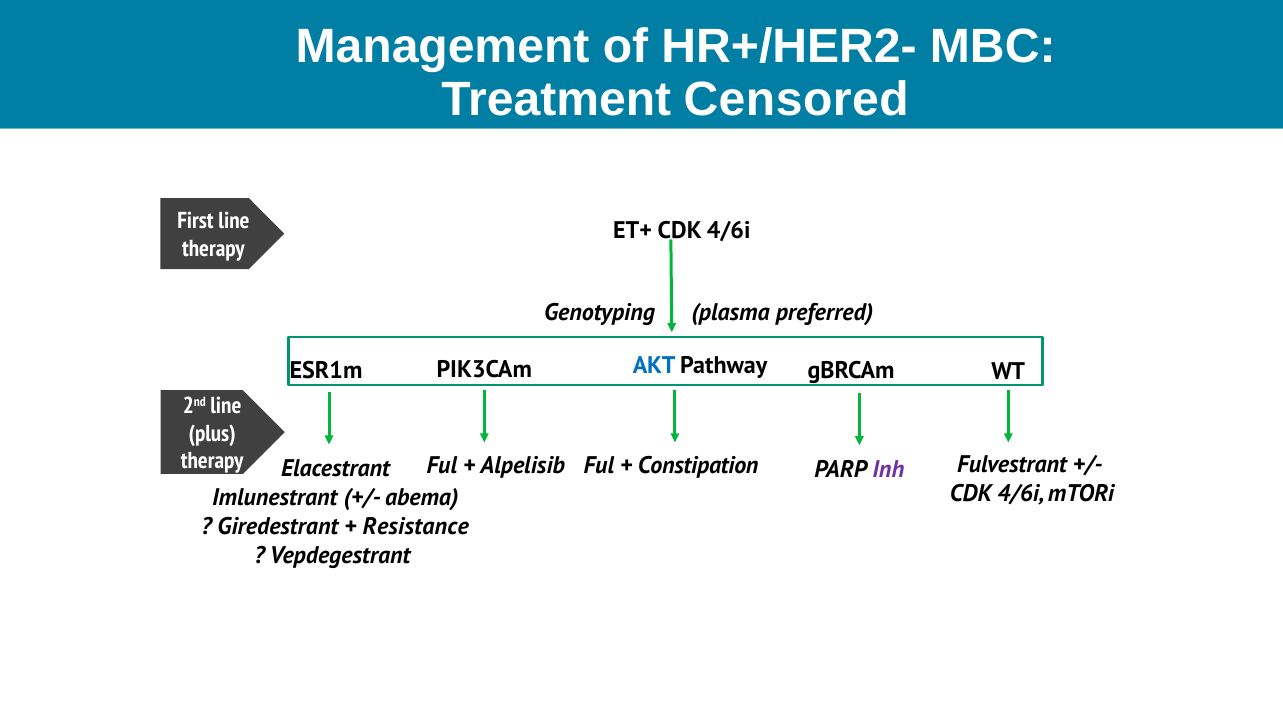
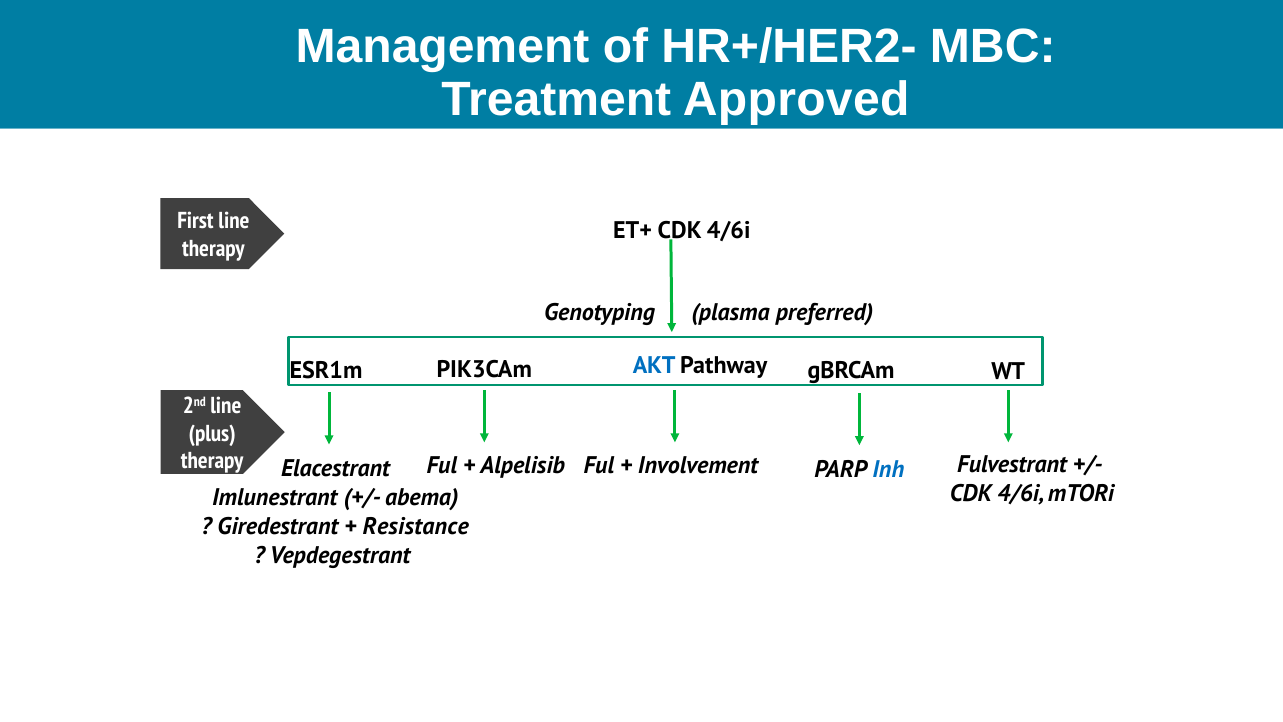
Censored: Censored -> Approved (796, 100)
Constipation: Constipation -> Involvement (698, 466)
Inh colour: purple -> blue (888, 470)
